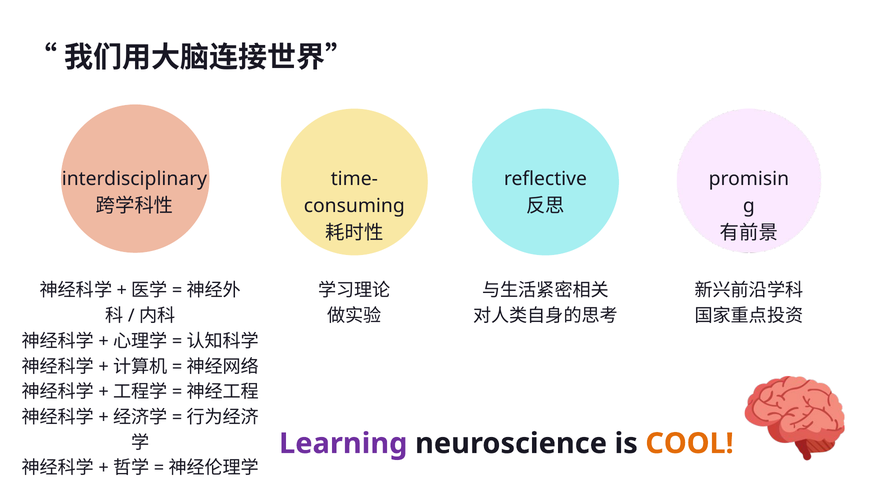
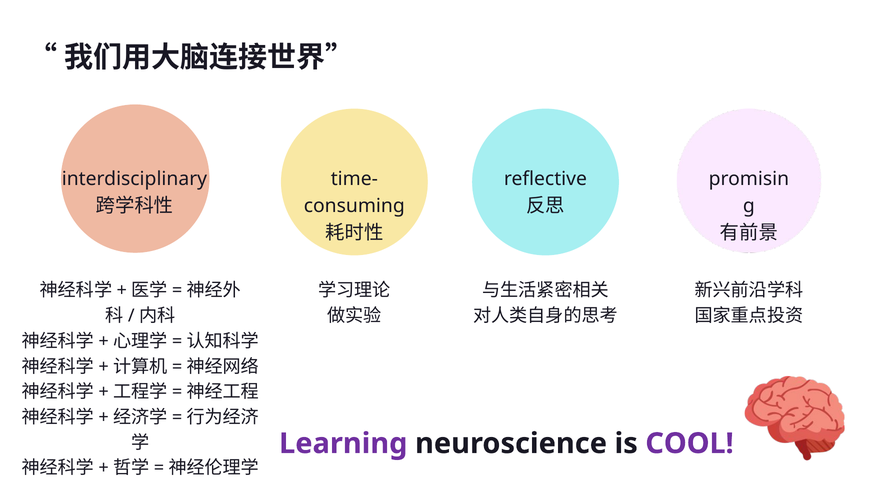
COOL colour: orange -> purple (690, 444)
